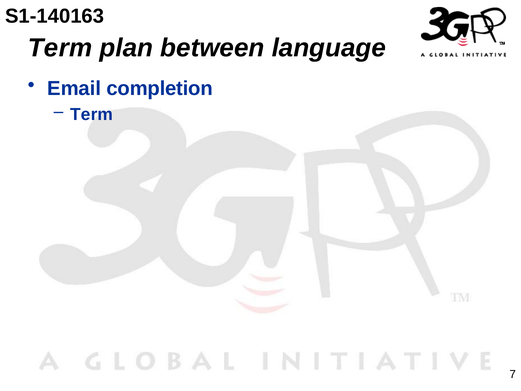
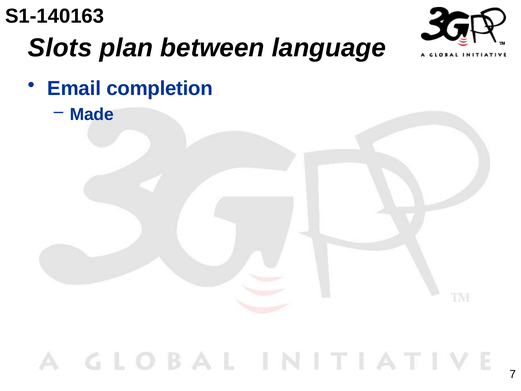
Term: Term -> Slots (60, 48)
Term: Term -> Made (92, 114)
